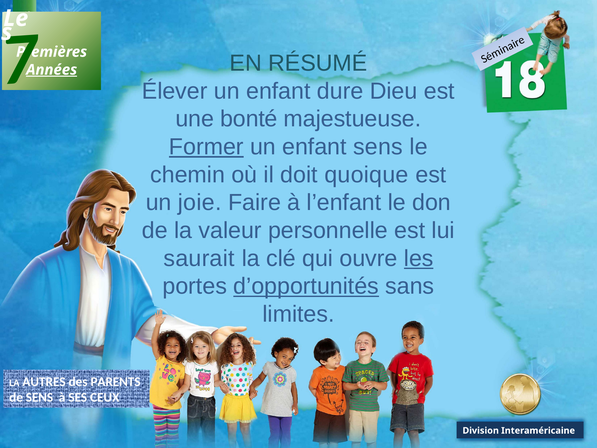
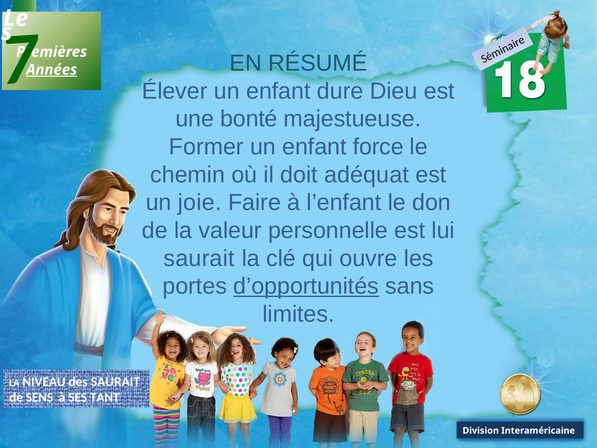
Former underline: present -> none (206, 147)
enfant sens: sens -> force (378, 147)
quoique: quoique -> adéquat (366, 175)
les underline: present -> none (419, 258)
AUTRES: AUTRES -> NIVEAU (44, 381)
des PARENTS: PARENTS -> SAURAIT (115, 381)
CEUX: CEUX -> TANT (105, 397)
